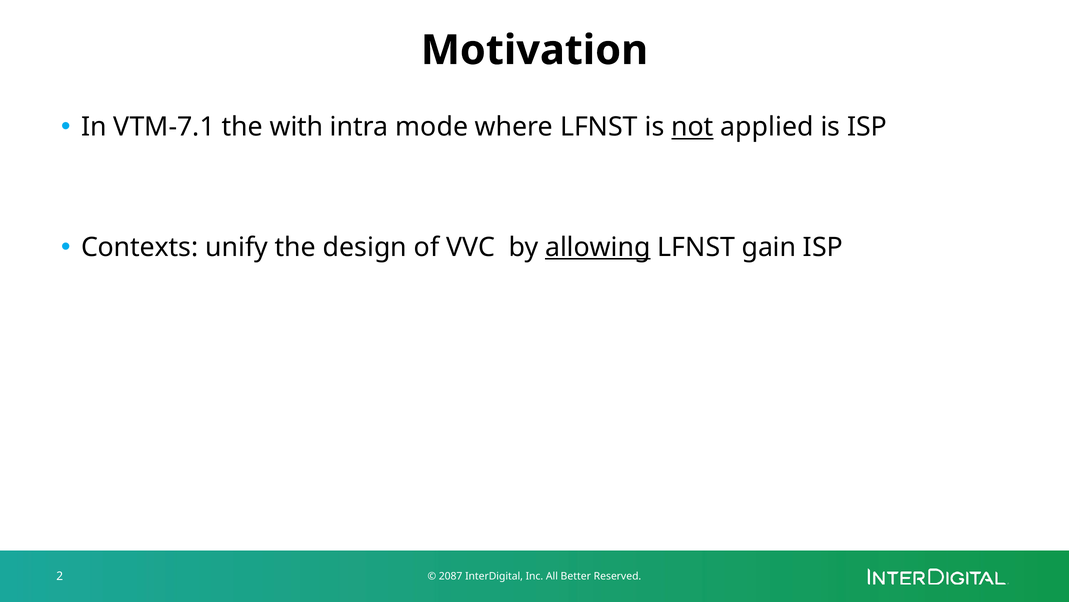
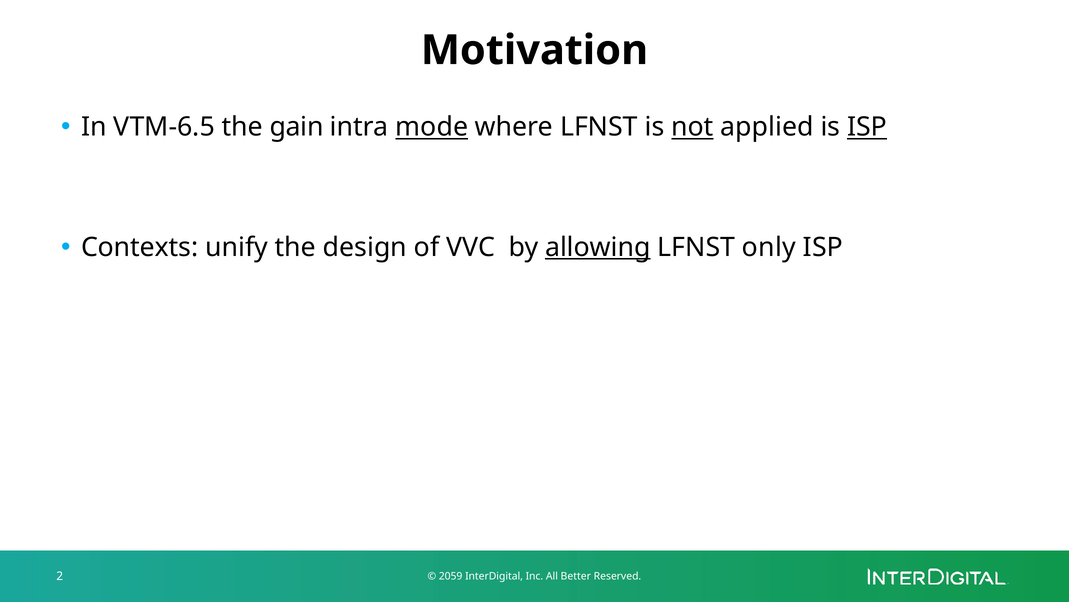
VTM-7.1: VTM-7.1 -> VTM-6.5 (164, 127)
with: with -> gain (297, 127)
mode underline: none -> present (432, 127)
ISP underline: none -> present (867, 127)
gain: gain -> only (769, 247)
2087: 2087 -> 2059 (451, 576)
